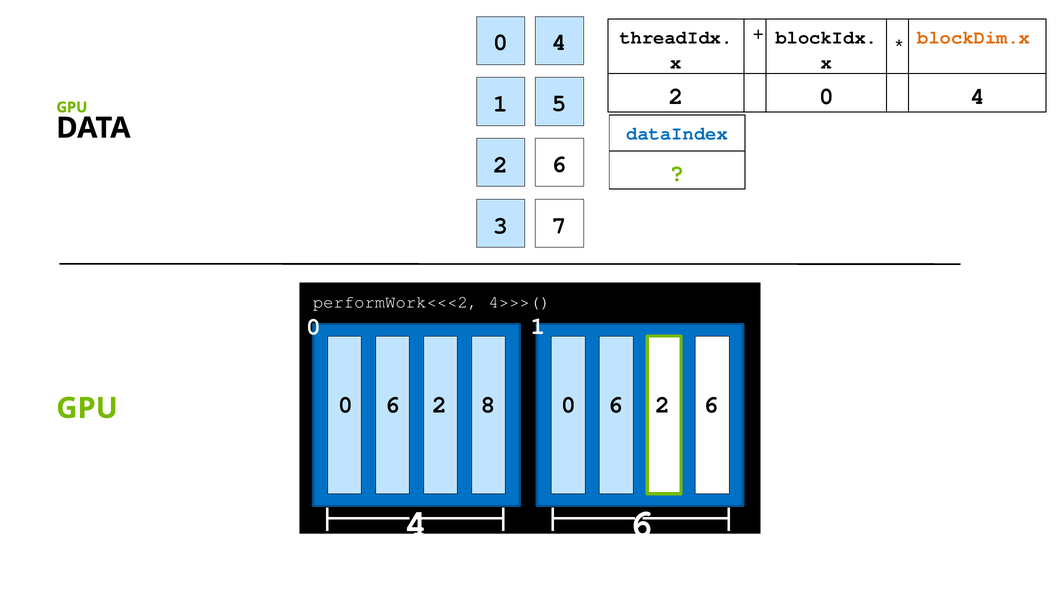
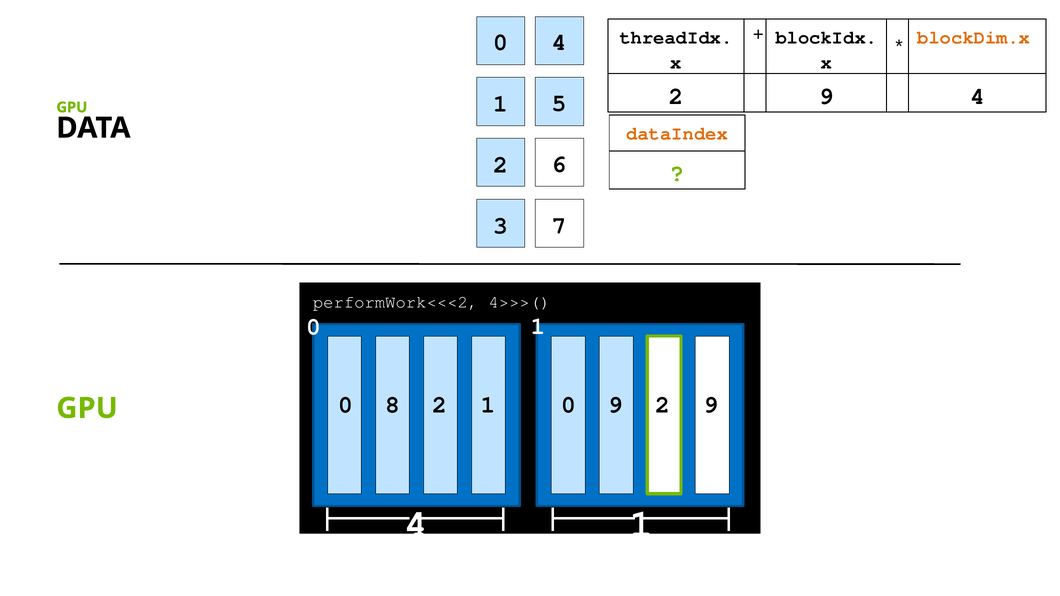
0: 0 -> 9 (826, 96)
dataIndex colour: blue -> orange (677, 133)
6: 6 -> 8 (392, 405)
2 8: 8 -> 1 (488, 405)
6: 6 -> 9 (615, 405)
6: 6 -> 9 (711, 405)
4 6: 6 -> 1 (642, 524)
